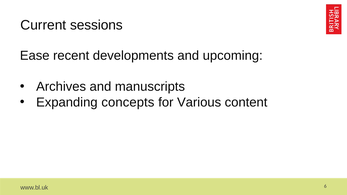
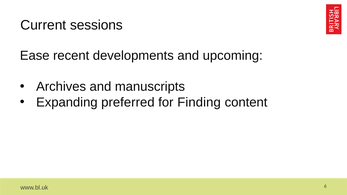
concepts: concepts -> preferred (128, 102)
Various: Various -> Finding (199, 102)
